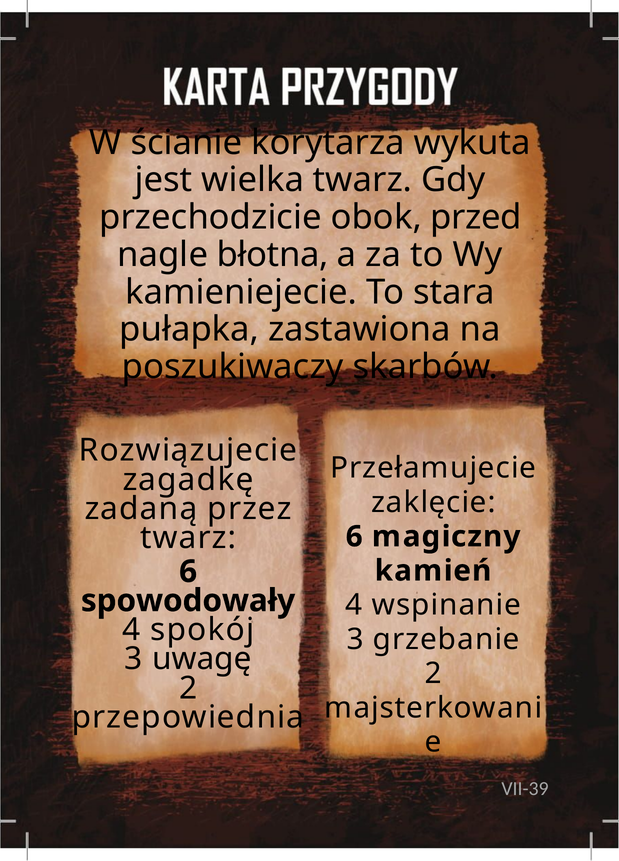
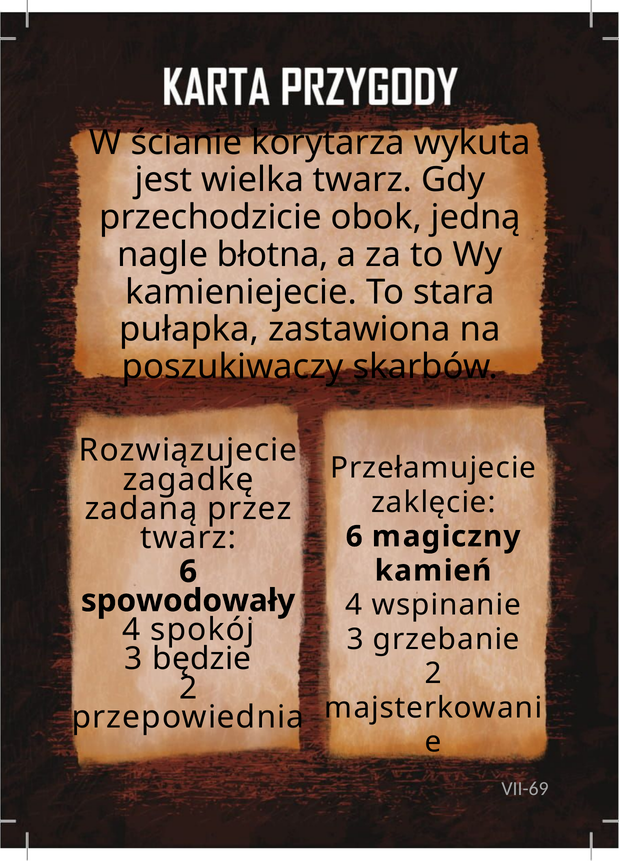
przed: przed -> jedną (476, 217)
uwagę: uwagę -> będzie (202, 659)
VII-39: VII-39 -> VII-69 (525, 789)
